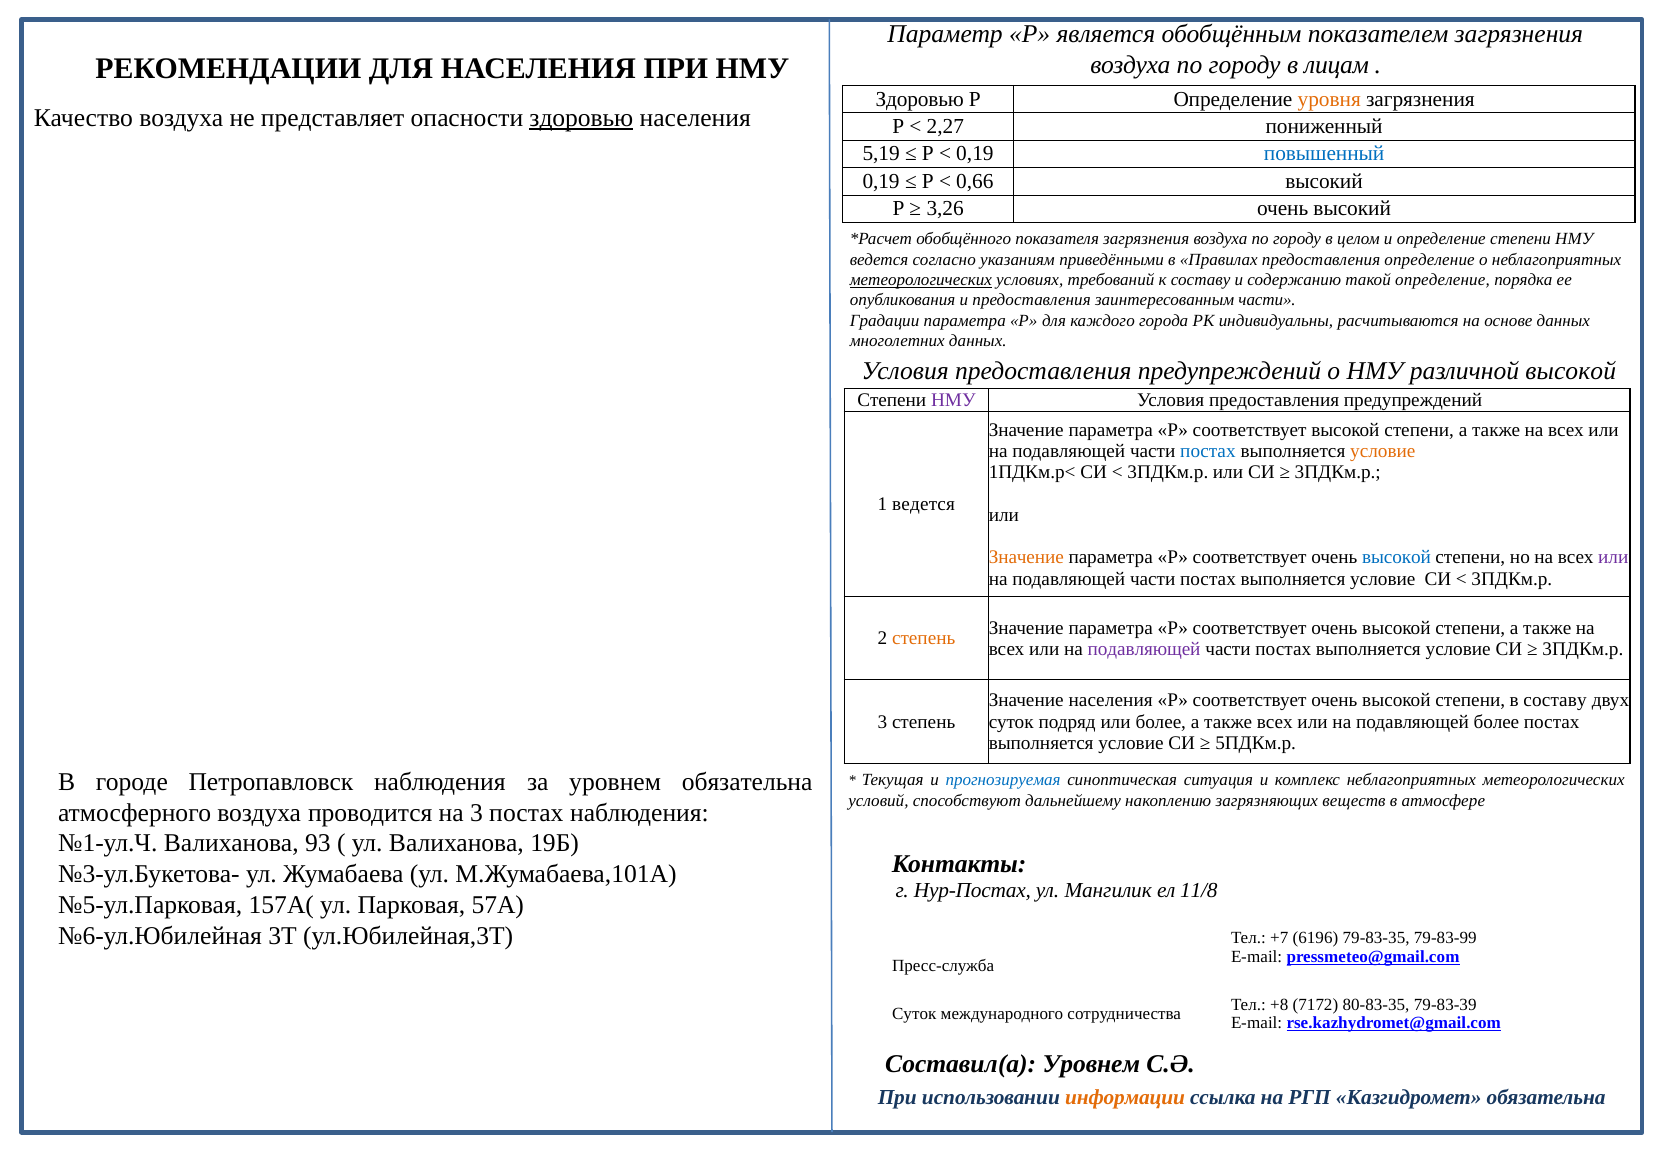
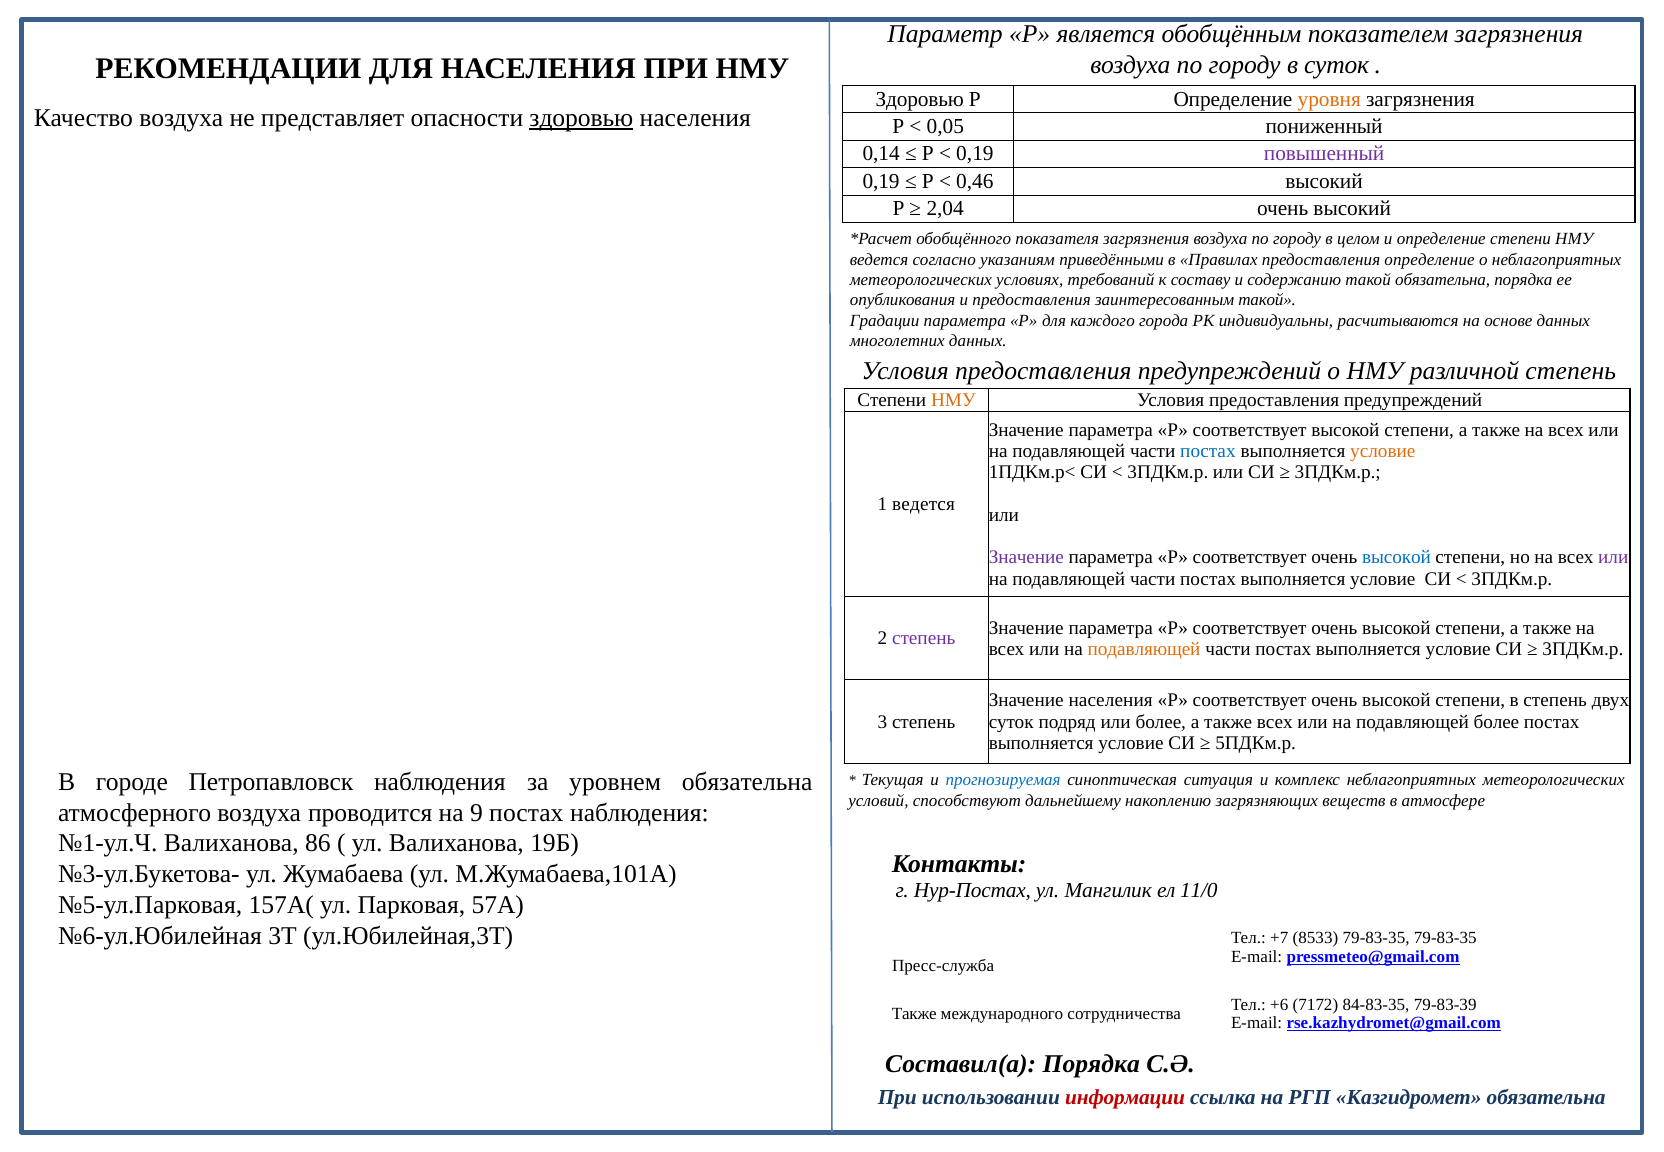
в лицам: лицам -> суток (1337, 65)
2,27: 2,27 -> 0,05 (945, 126)
5,19: 5,19 -> 0,14 (881, 154)
повышенный colour: blue -> purple (1324, 154)
0,66: 0,66 -> 0,46 (975, 181)
3,26: 3,26 -> 2,04 (945, 209)
метеорологических underline: present -> none (921, 280)
такой определение: определение -> обязательна (1443, 280)
заинтересованным части: части -> такой (1267, 300)
различной высокой: высокой -> степень (1571, 371)
НМУ colour: purple -> orange (953, 400)
Значение colour: orange -> purple (1026, 558)
степень colour: orange -> purple (924, 638)
подавляющей colour: purple -> orange (1144, 649)
в составу: составу -> степень (1555, 700)
на 3: 3 -> 9 (477, 813)
93: 93 -> 86 (318, 843)
11/8: 11/8 -> 11/0 (1199, 891)
6196: 6196 -> 8533 (1315, 938)
79-83-35 79-83-99: 79-83-99 -> 79-83-35 (1445, 938)
+8: +8 -> +6 (1279, 1004)
80-83-35: 80-83-35 -> 84-83-35 (1376, 1004)
Суток: Суток -> Также (914, 1014)
Составил(а Уровнем: Уровнем -> Порядка (1091, 1064)
информации colour: orange -> red (1125, 1097)
